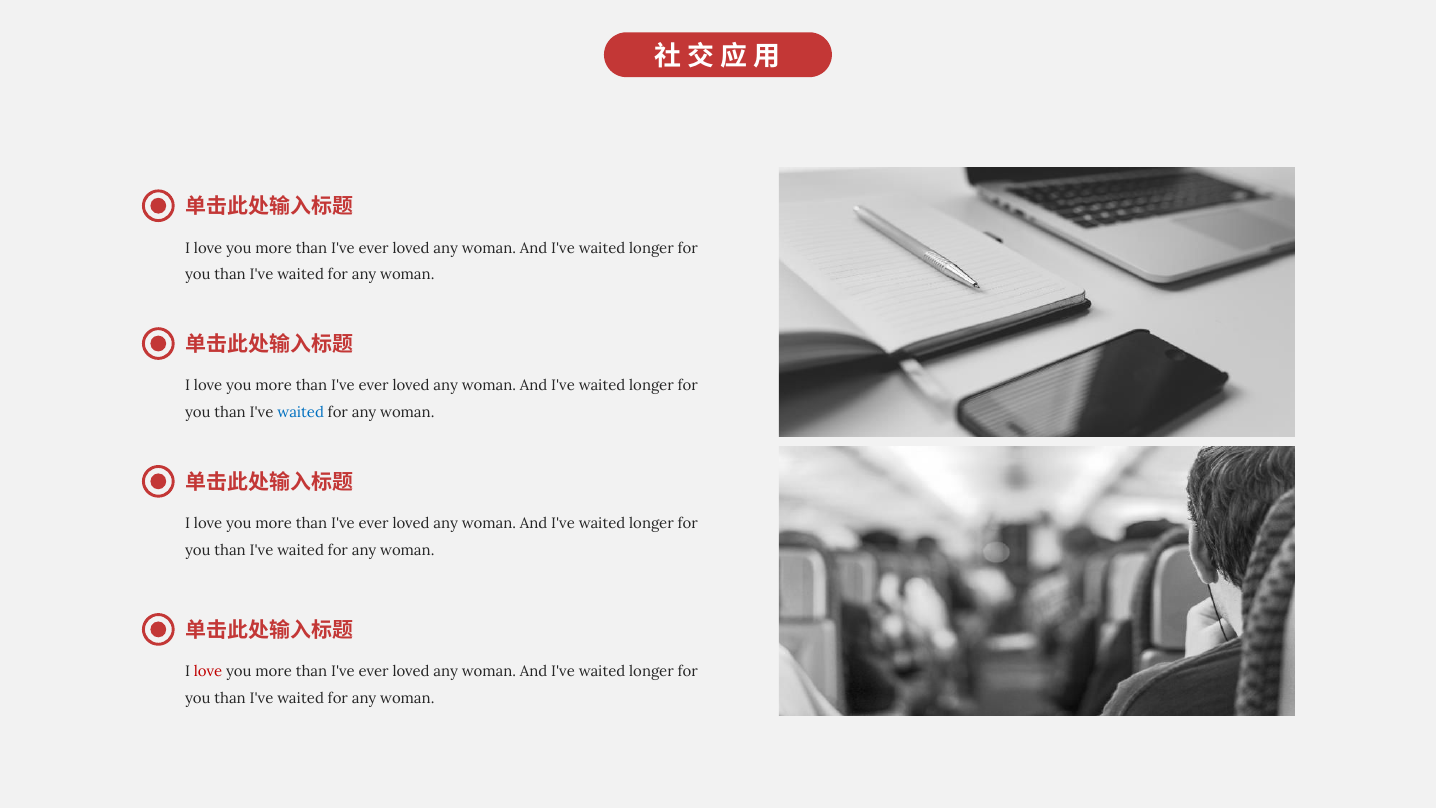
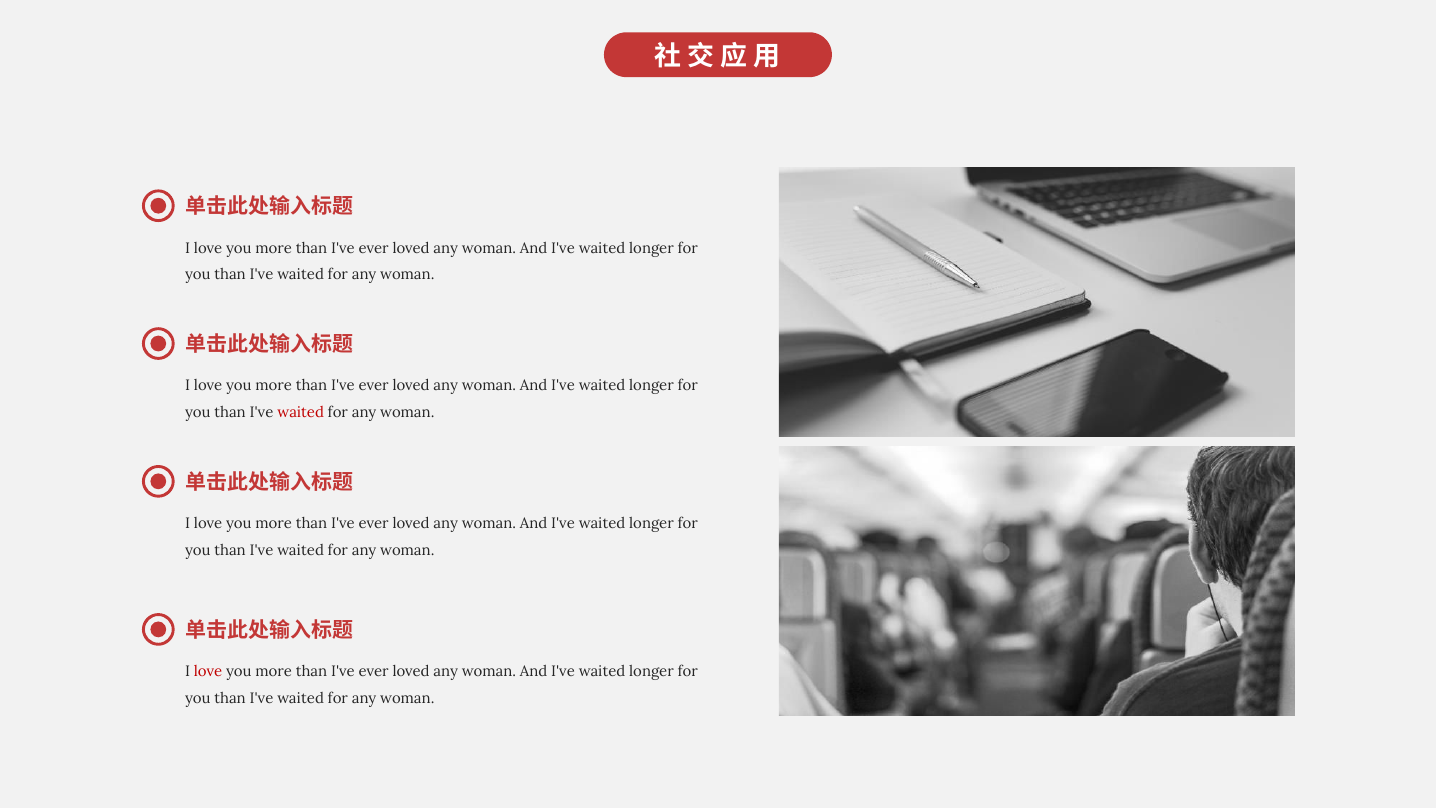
waited colour: blue -> red (301, 413)
